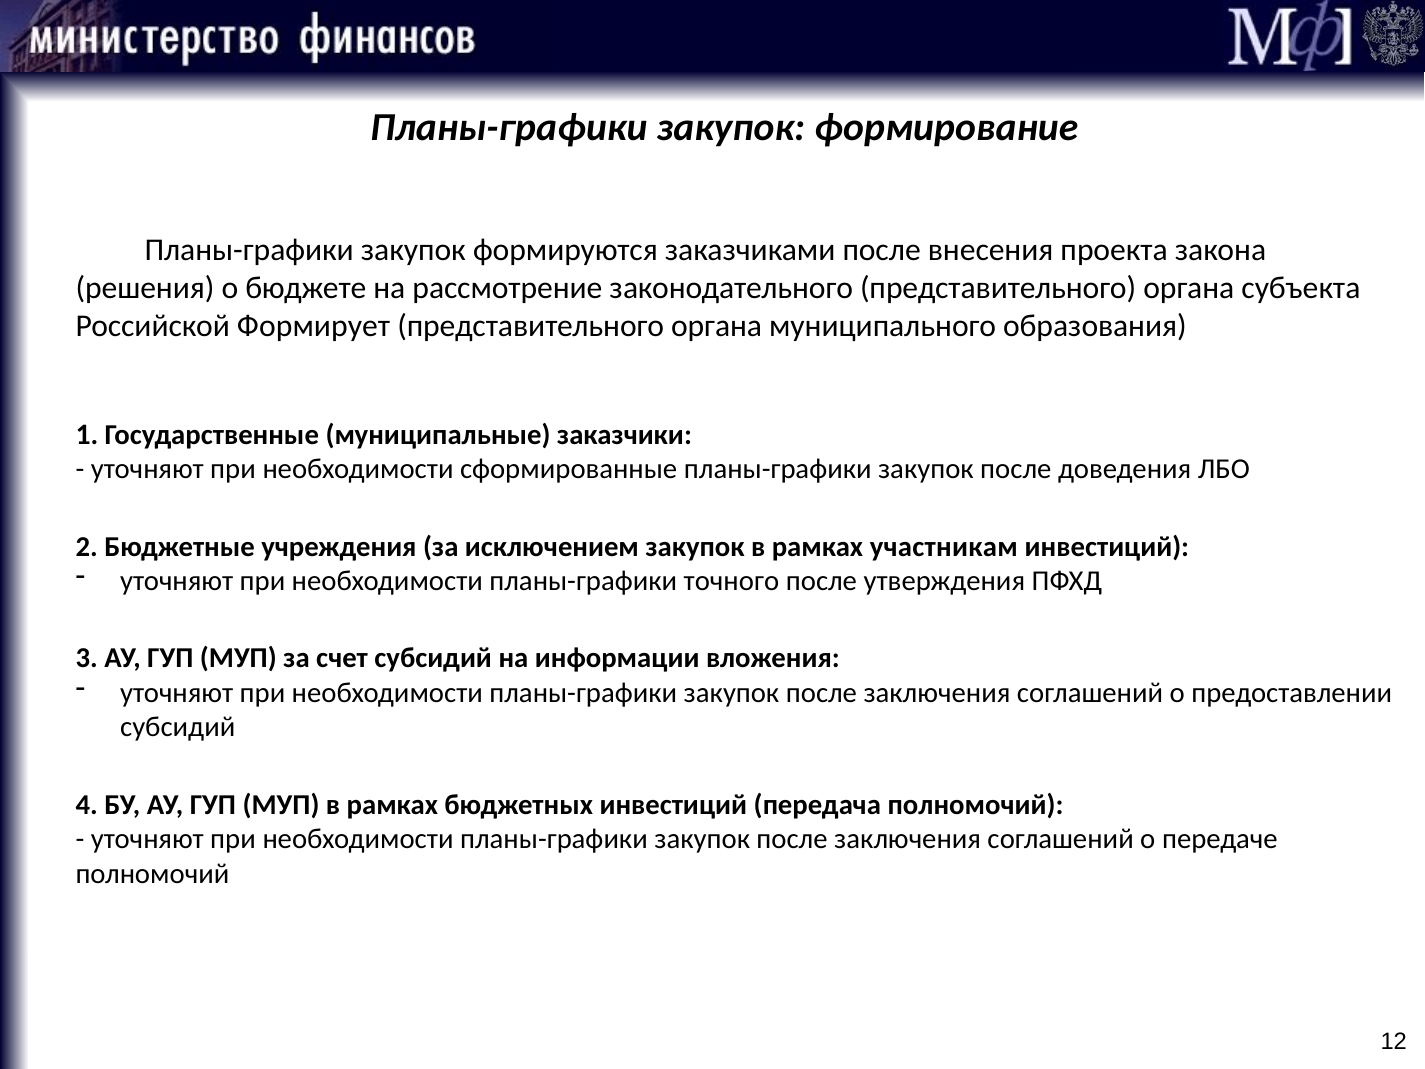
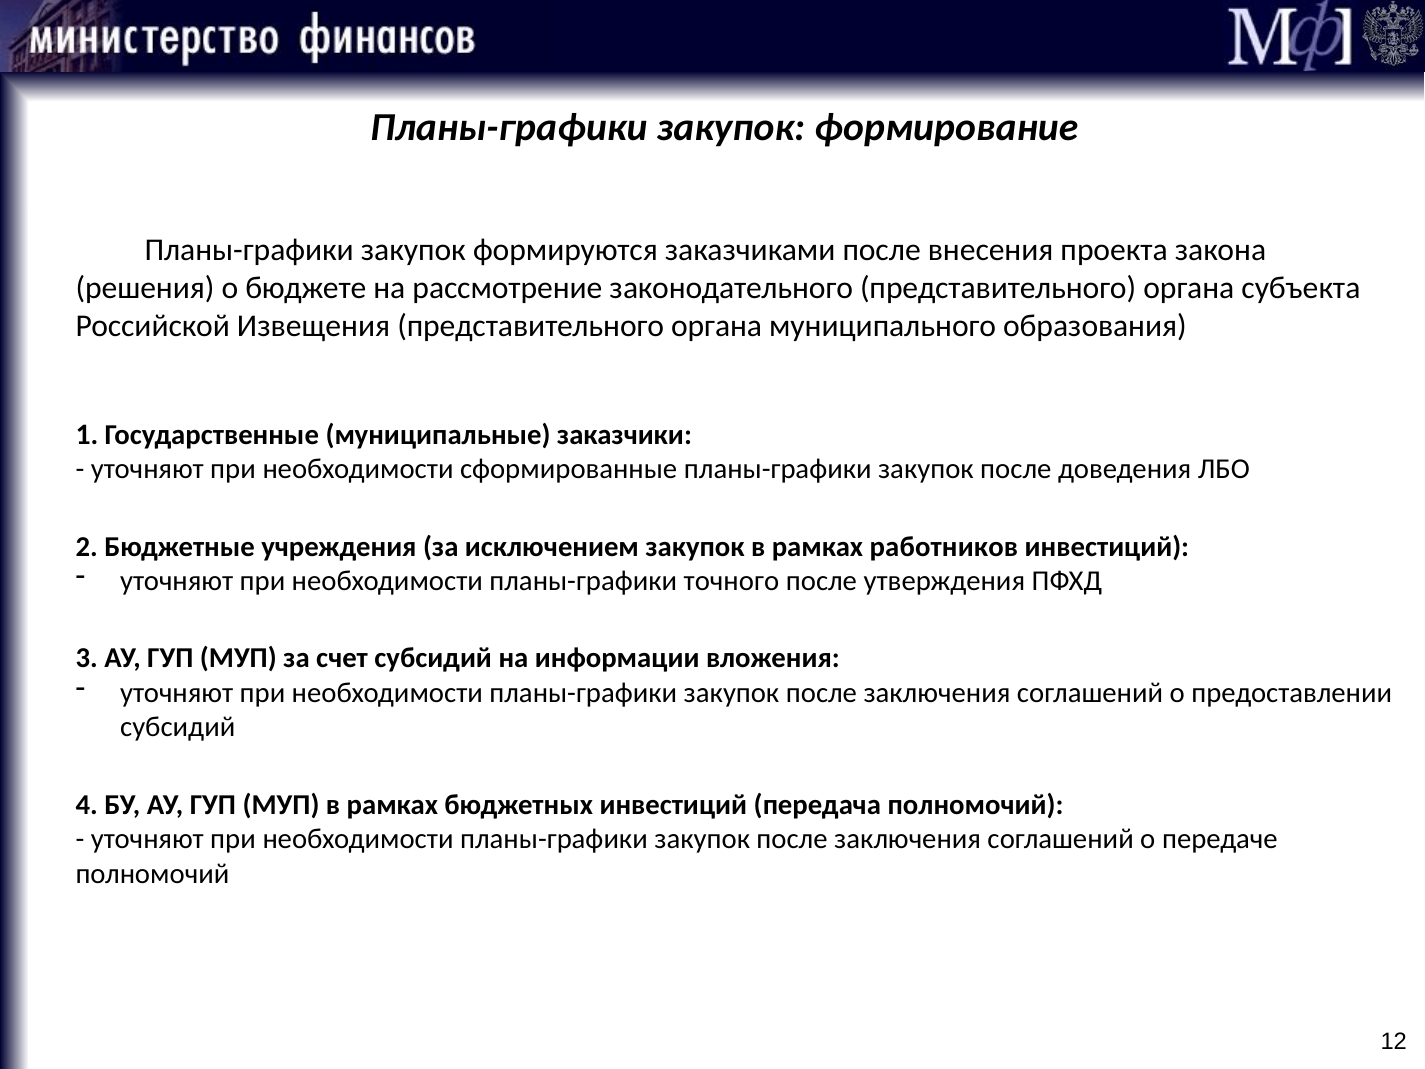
Формирует: Формирует -> Извещения (314, 326)
участникам: участникам -> работников (944, 546)
